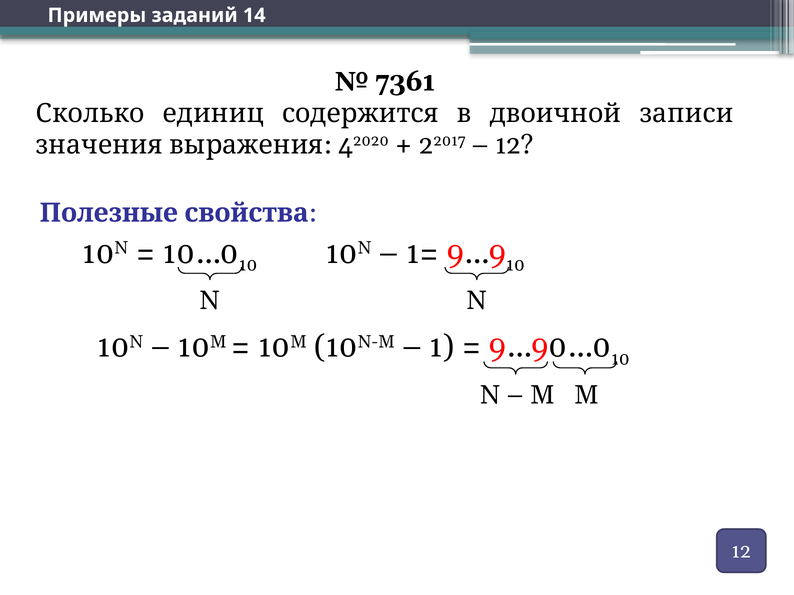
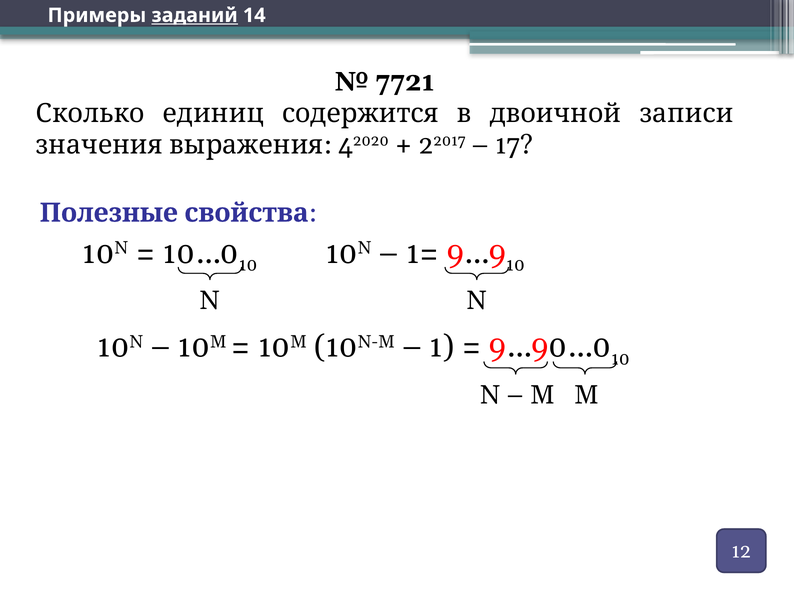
заданий underline: none -> present (195, 15)
7361: 7361 -> 7721 (405, 82)
12: 12 -> 17 (514, 145)
